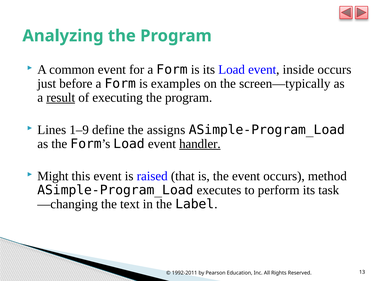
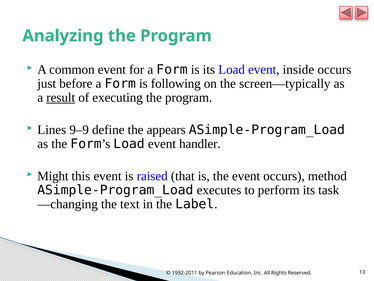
examples: examples -> following (176, 83)
1–9: 1–9 -> 9–9 (79, 130)
assigns: assigns -> appears (166, 130)
handler underline: present -> none (200, 144)
